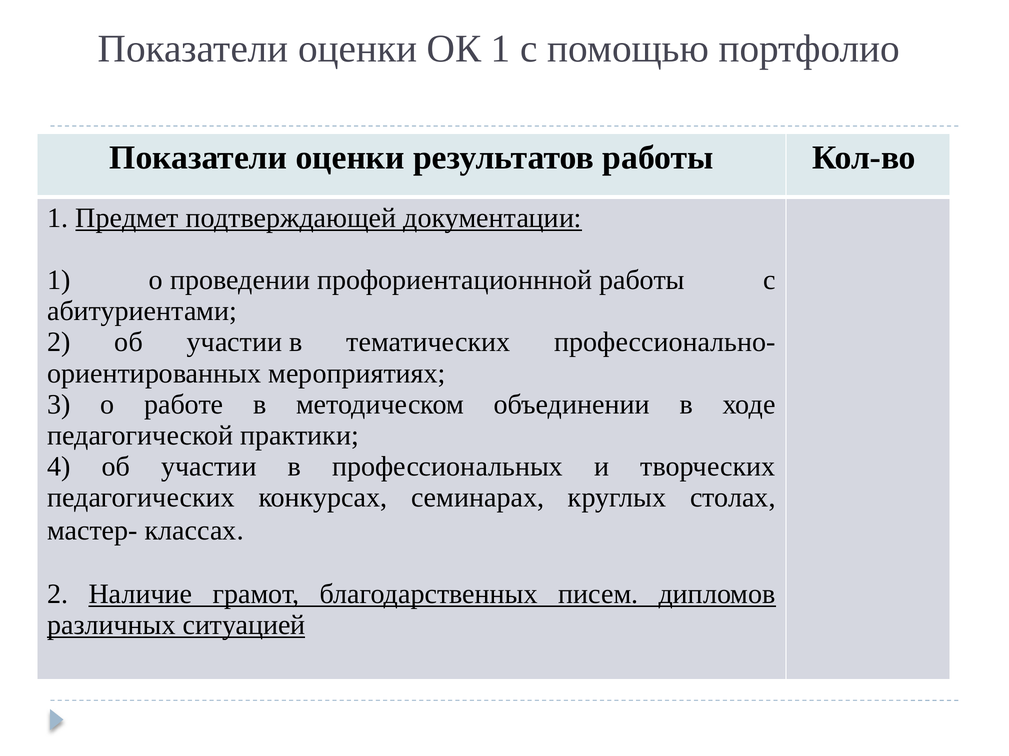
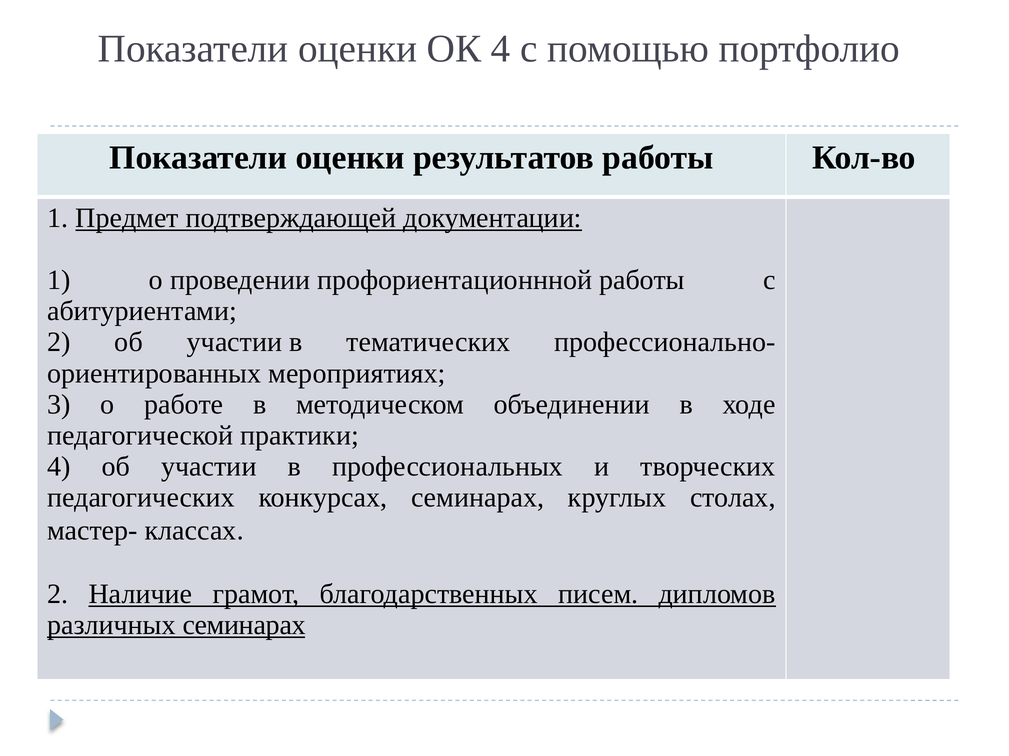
ОК 1: 1 -> 4 (501, 49)
различных ситуацией: ситуацией -> семинарах (244, 626)
